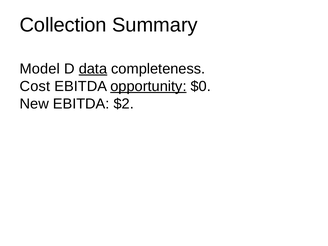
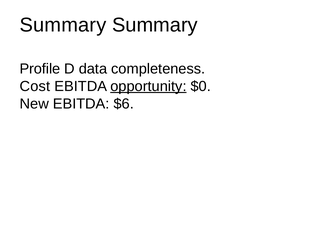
Collection: Collection -> Summary (63, 25)
Model: Model -> Profile (40, 69)
data underline: present -> none (93, 69)
$2: $2 -> $6 (124, 104)
